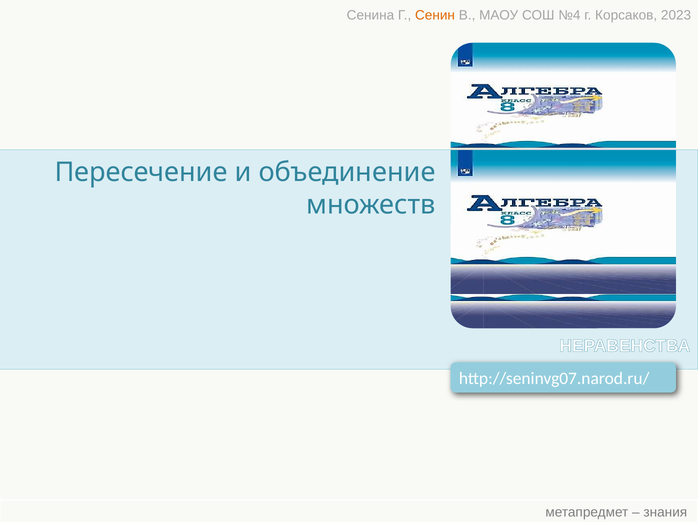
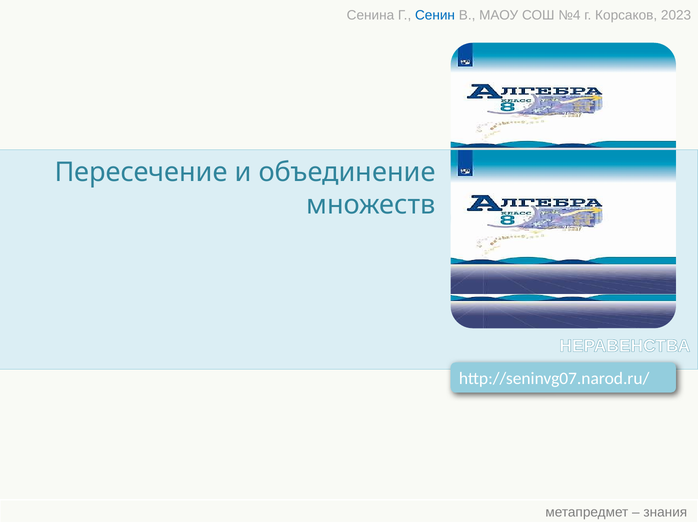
Сенин colour: orange -> blue (435, 15)
